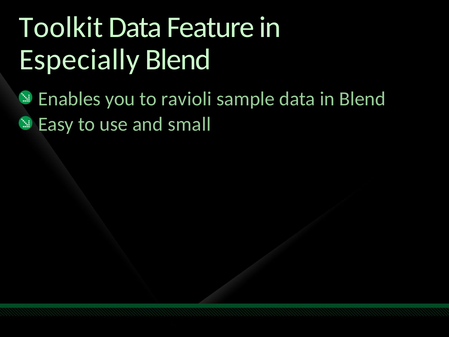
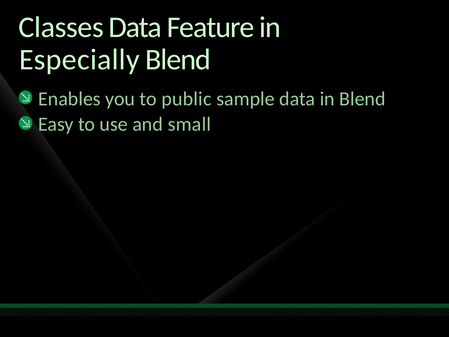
Toolkit: Toolkit -> Classes (61, 27)
ravioli: ravioli -> public (186, 99)
